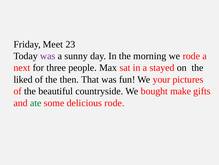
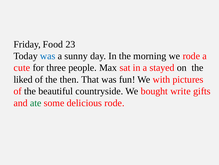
Meet: Meet -> Food (53, 44)
was colour: purple -> blue (48, 56)
next: next -> cute (22, 67)
your: your -> with (161, 79)
make: make -> write (181, 91)
